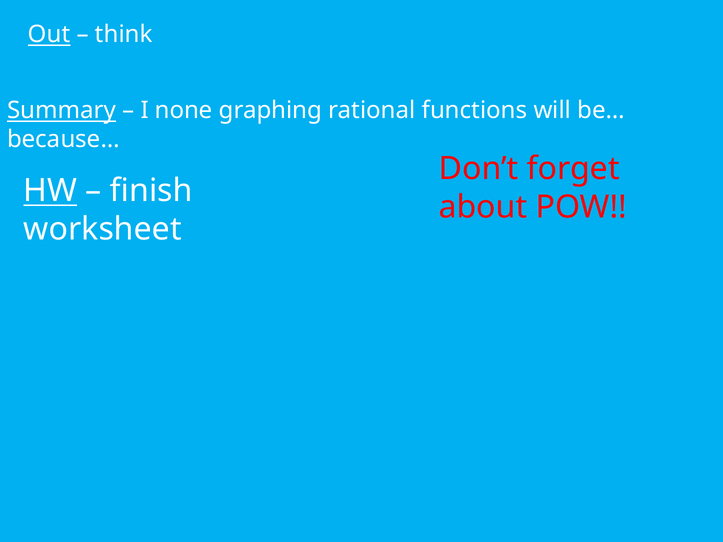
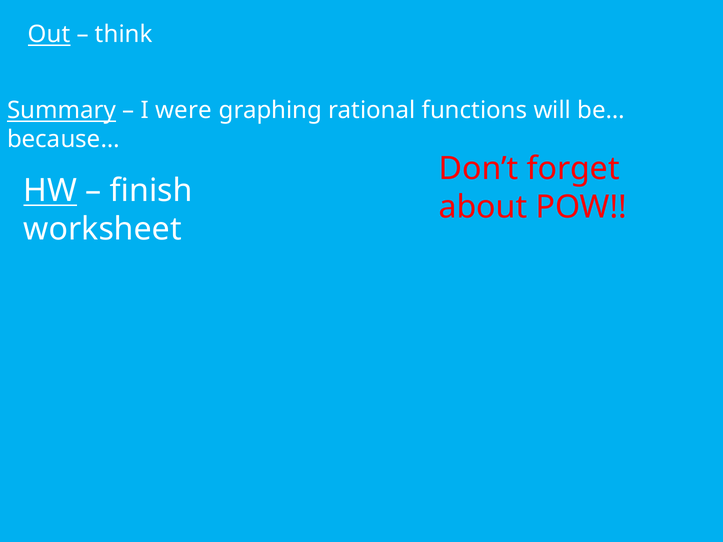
none: none -> were (184, 110)
